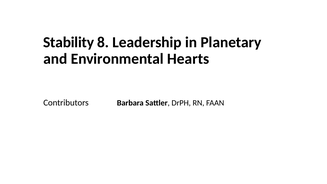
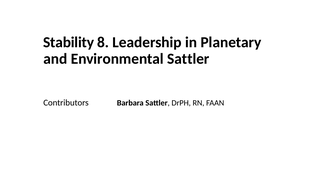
Environmental Hearts: Hearts -> Sattler (188, 59)
